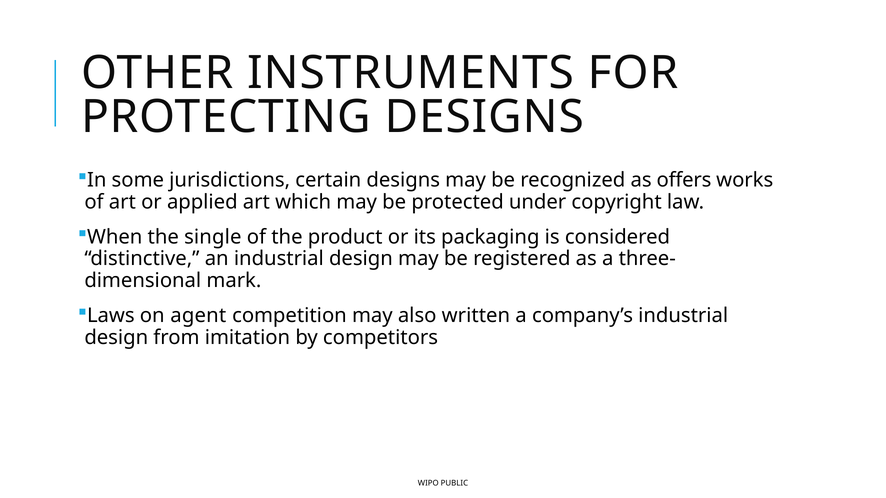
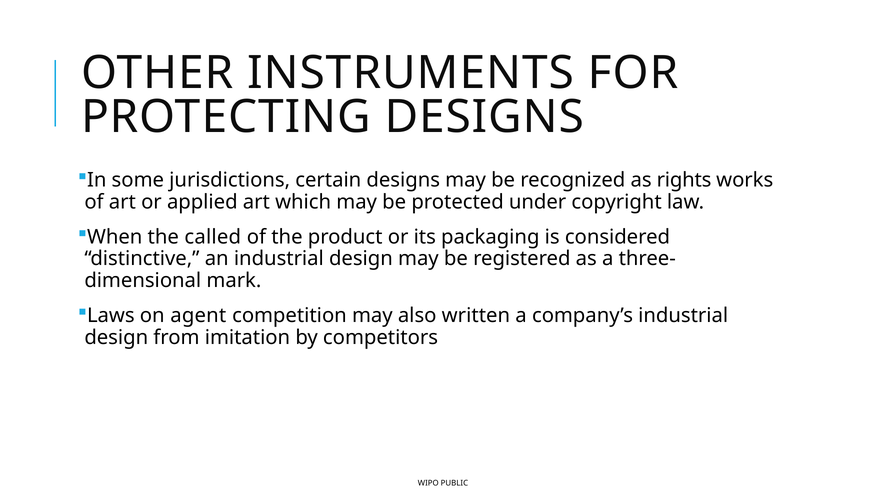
offers: offers -> rights (684, 180)
single: single -> called (213, 237)
